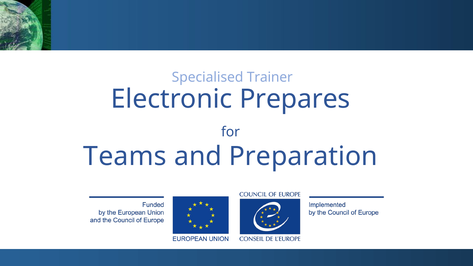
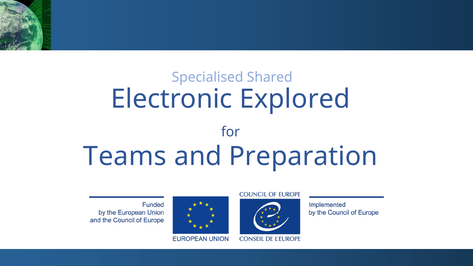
Trainer: Trainer -> Shared (270, 77)
Prepares: Prepares -> Explored (295, 99)
